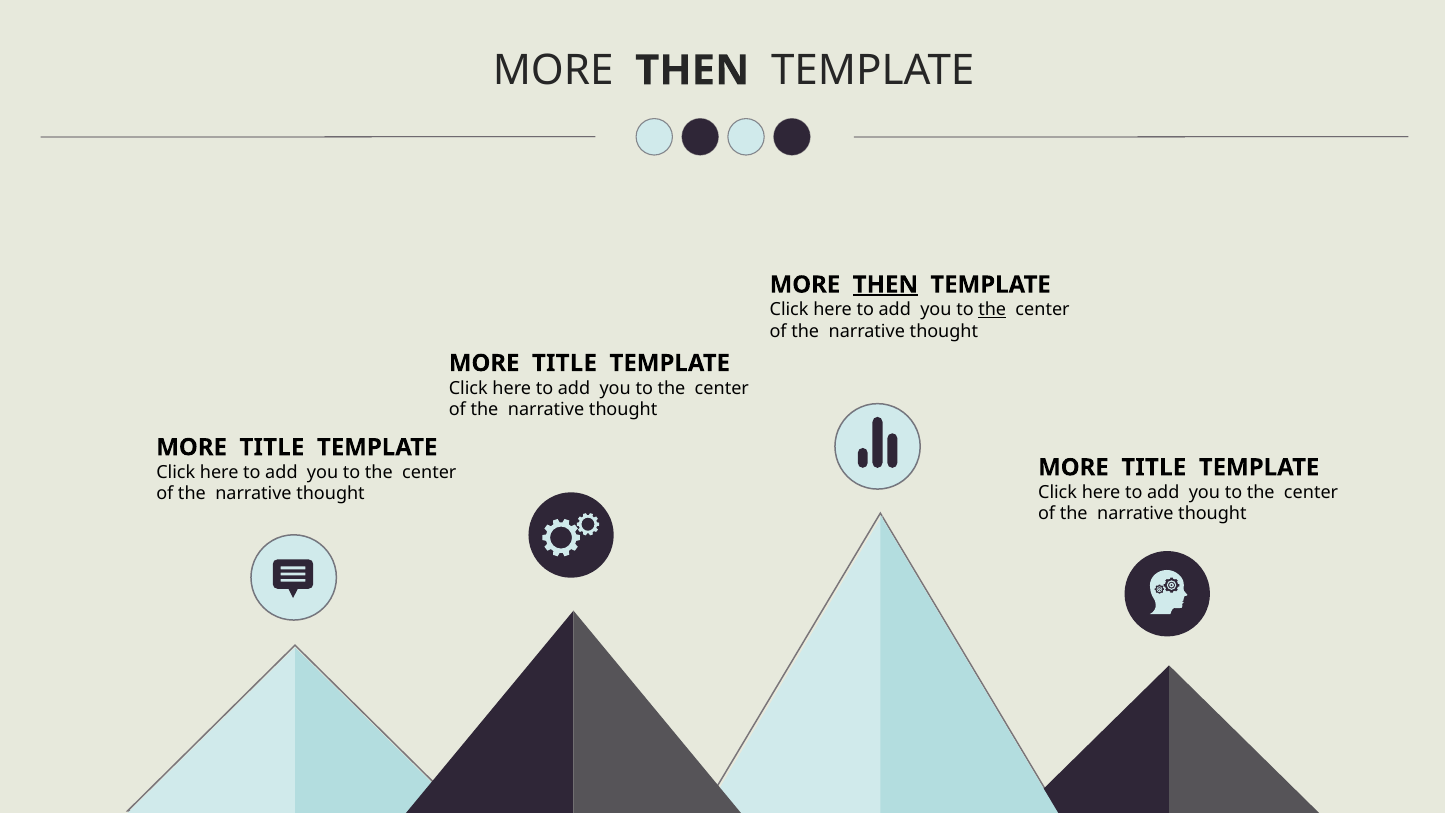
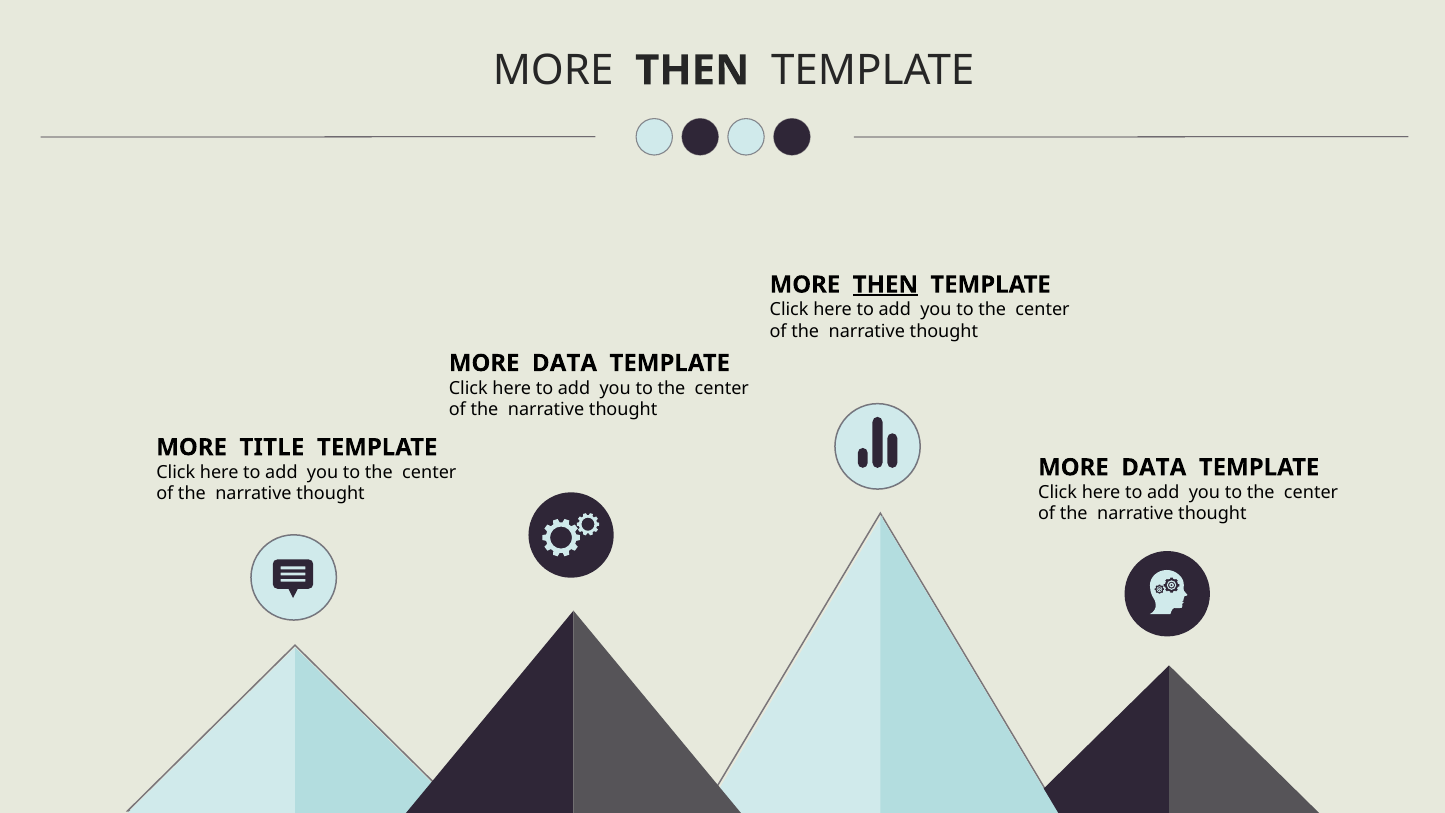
the underline: present -> none (992, 310)
TITLE: TITLE -> DATA (565, 363)
TITLE: TITLE -> DATA (1154, 467)
